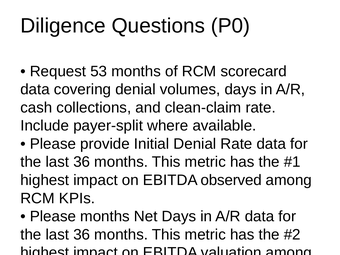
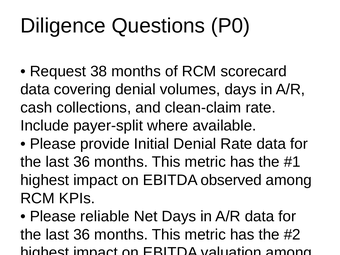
53: 53 -> 38 (99, 71)
Please months: months -> reliable (105, 216)
